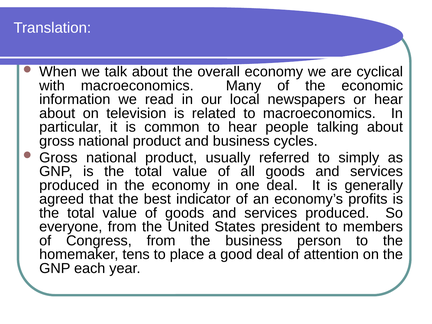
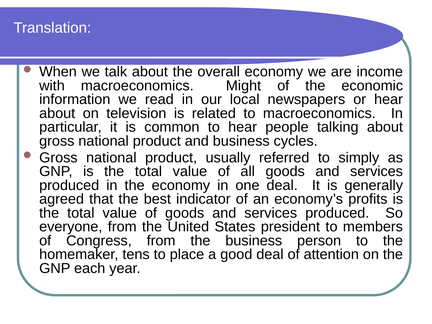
cyclical: cyclical -> income (380, 72)
Many: Many -> Might (244, 86)
